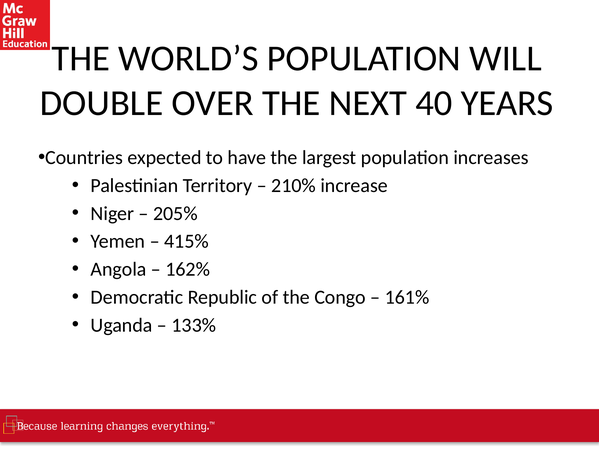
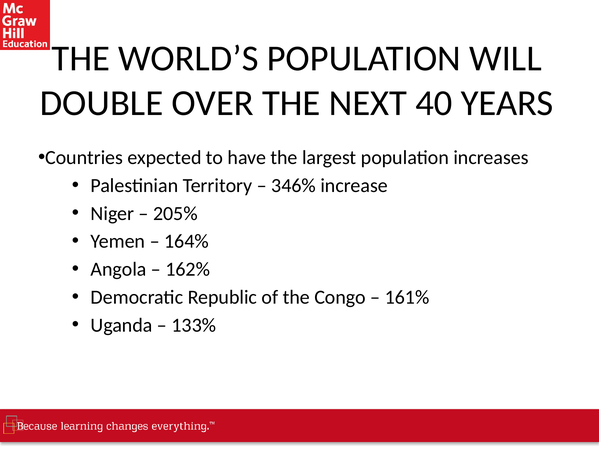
210%: 210% -> 346% (294, 186)
415%: 415% -> 164% (186, 242)
